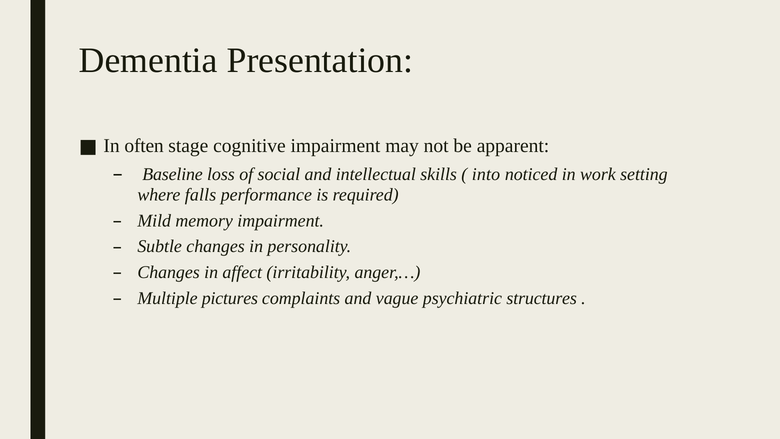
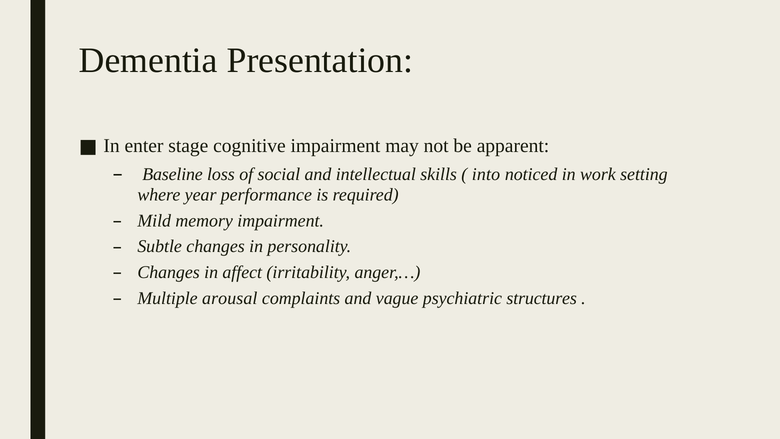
often: often -> enter (144, 146)
falls: falls -> year (201, 195)
pictures: pictures -> arousal (230, 298)
